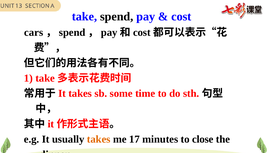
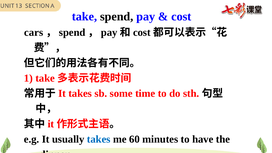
takes colour: orange -> blue (99, 139)
17: 17 -> 60 (134, 139)
close: close -> have (203, 139)
